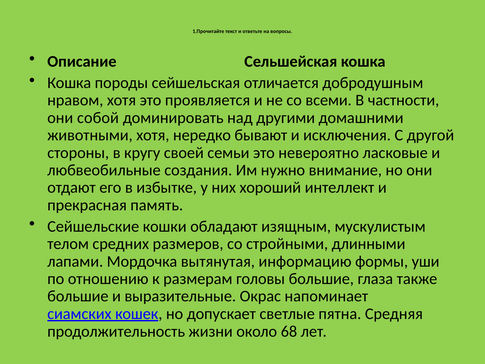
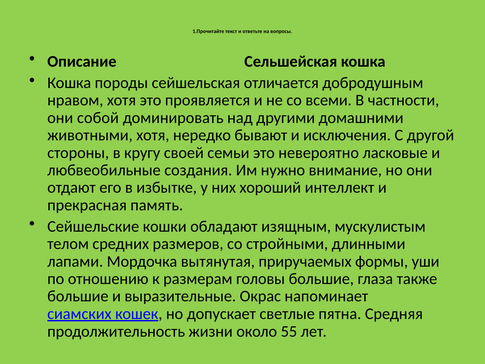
информацию: информацию -> приручаемых (305, 261)
68: 68 -> 55 (289, 331)
